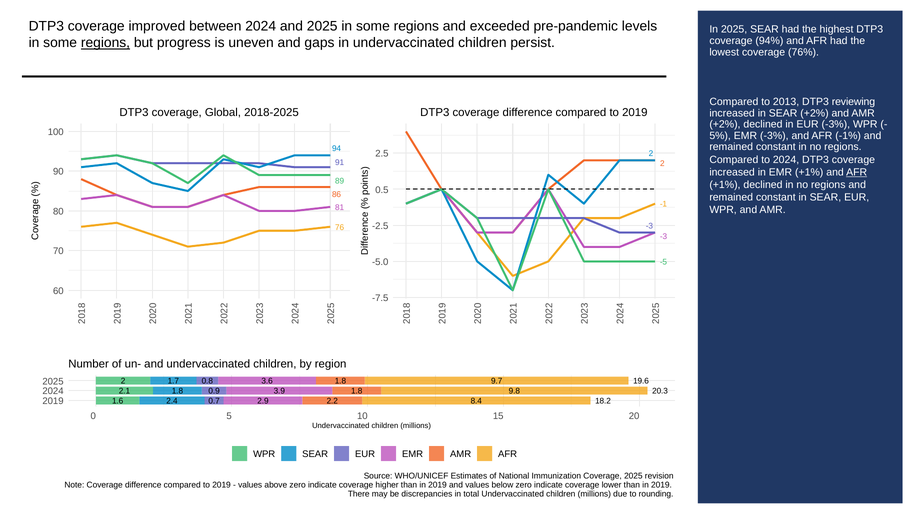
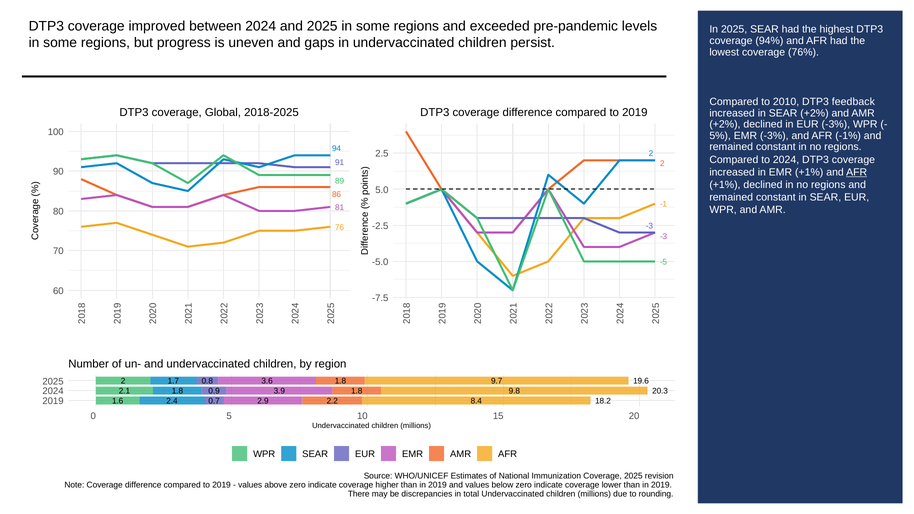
regions underline: present -> none (105, 43)
2013: 2013 -> 2010 (786, 102)
reviewing: reviewing -> feedback (853, 102)
0.5: 0.5 -> 5.0 (382, 190)
